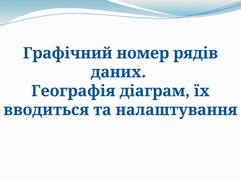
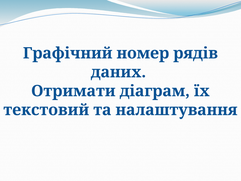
Географія: Географія -> Отримати (73, 91)
вводиться: вводиться -> текстовий (46, 110)
